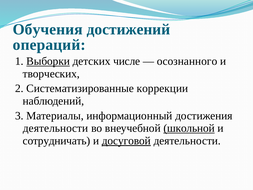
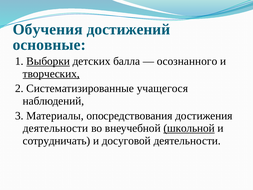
операций: операций -> основные (49, 45)
числе: числе -> балла (127, 61)
творческих underline: none -> present (51, 74)
коррекции: коррекции -> учащегося (162, 88)
информационный: информационный -> опосредствования (129, 116)
досуговой underline: present -> none (126, 141)
